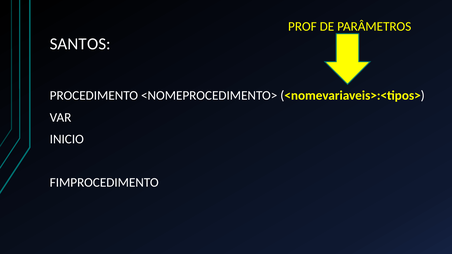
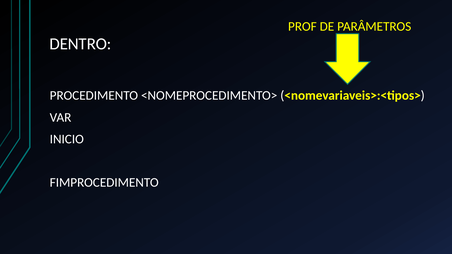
SANTOS: SANTOS -> DENTRO (80, 44)
